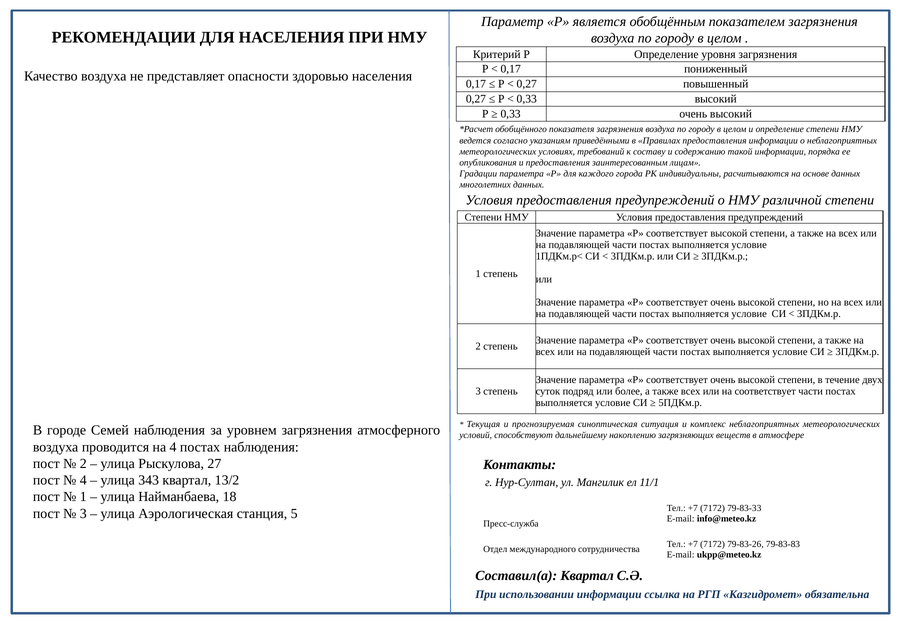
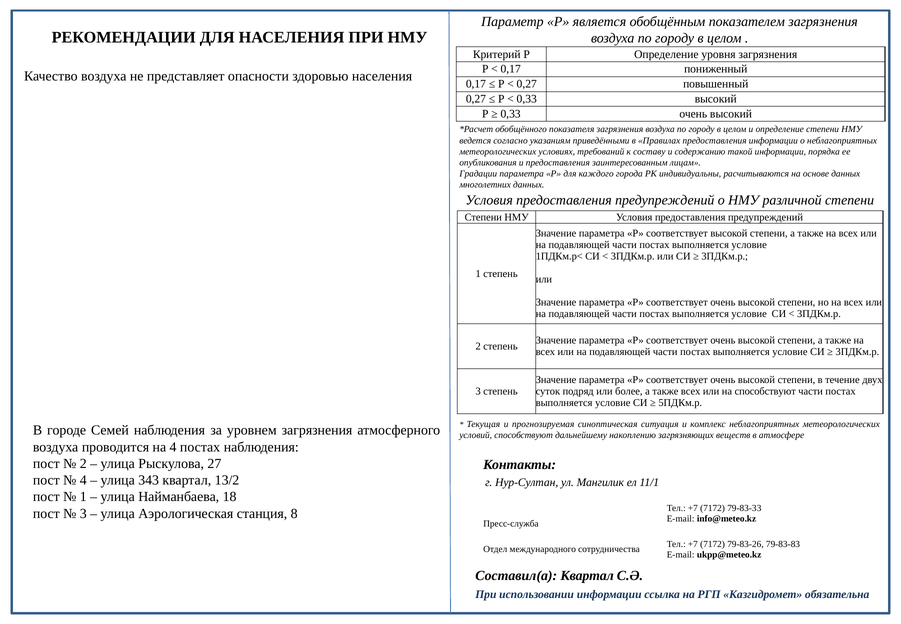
на соответствует: соответствует -> способствуют (765, 391)
5: 5 -> 8 (294, 513)
